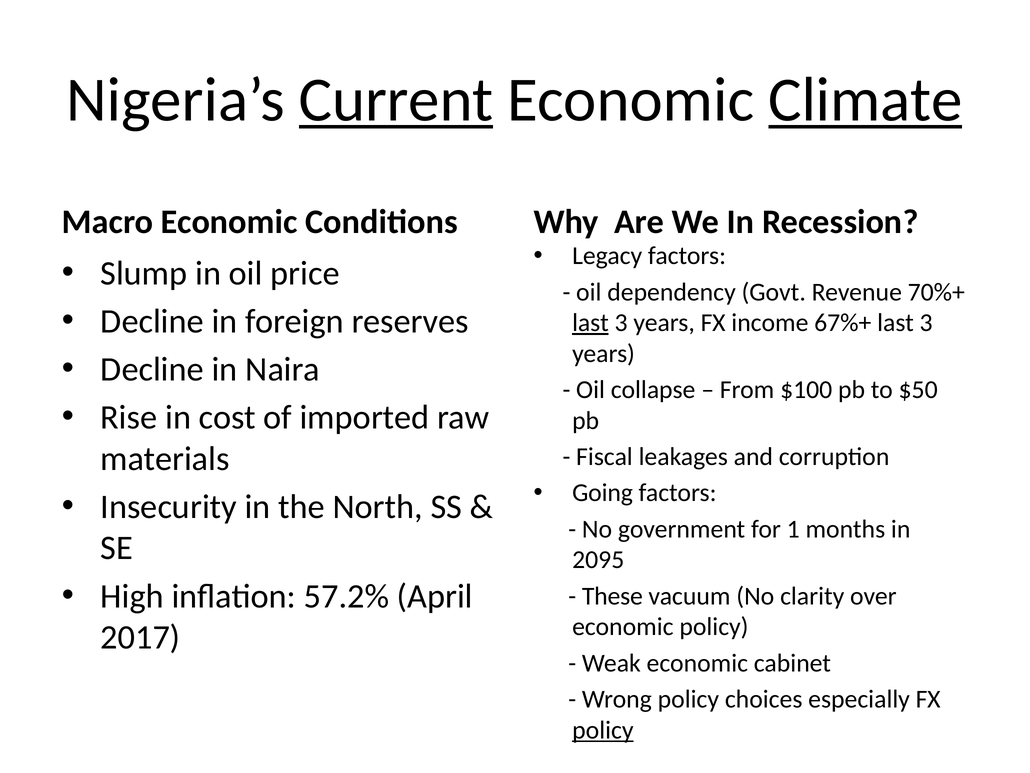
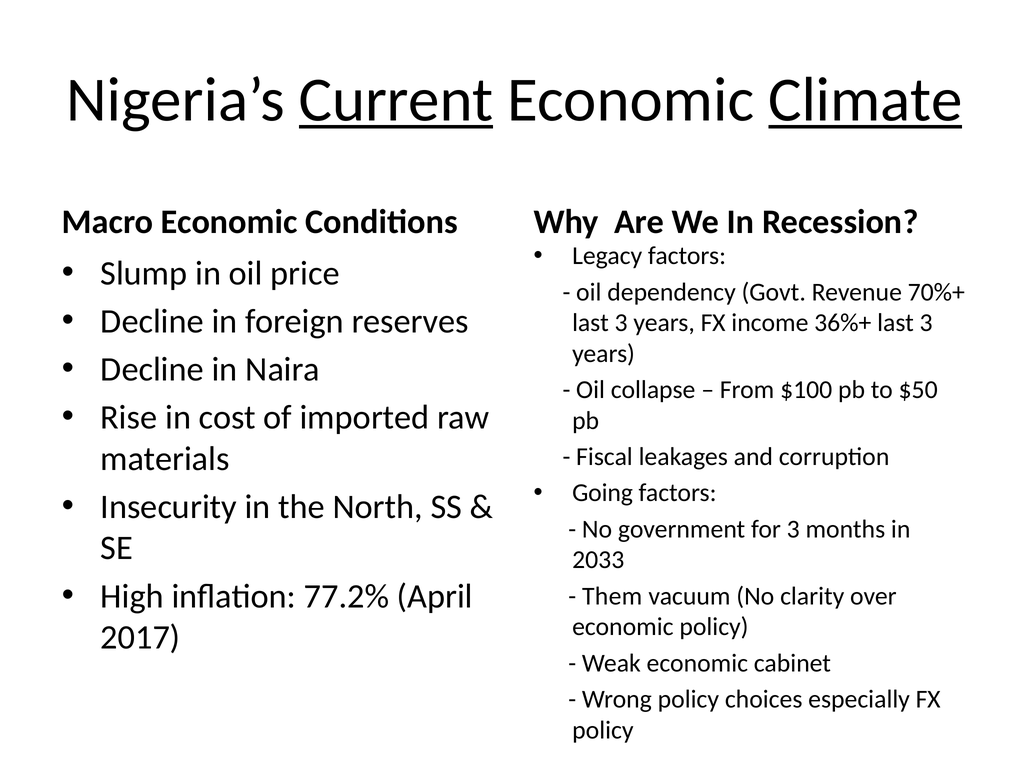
last underline: present -> none (591, 323)
67%+: 67%+ -> 36%+ (843, 323)
for 1: 1 -> 3 (793, 529)
2095: 2095 -> 2033 (598, 560)
57.2%: 57.2% -> 77.2% (346, 596)
These: These -> Them (612, 596)
policy underline: present -> none (603, 730)
